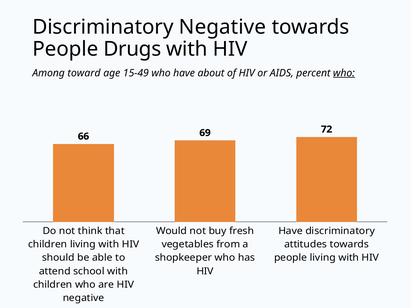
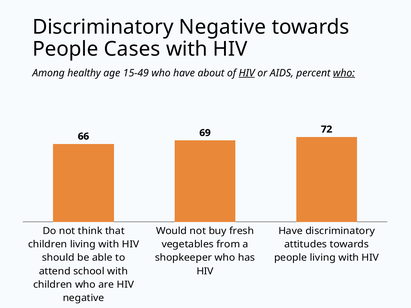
Drugs: Drugs -> Cases (132, 49)
toward: toward -> healthy (84, 73)
HIV underline: none -> present (247, 73)
